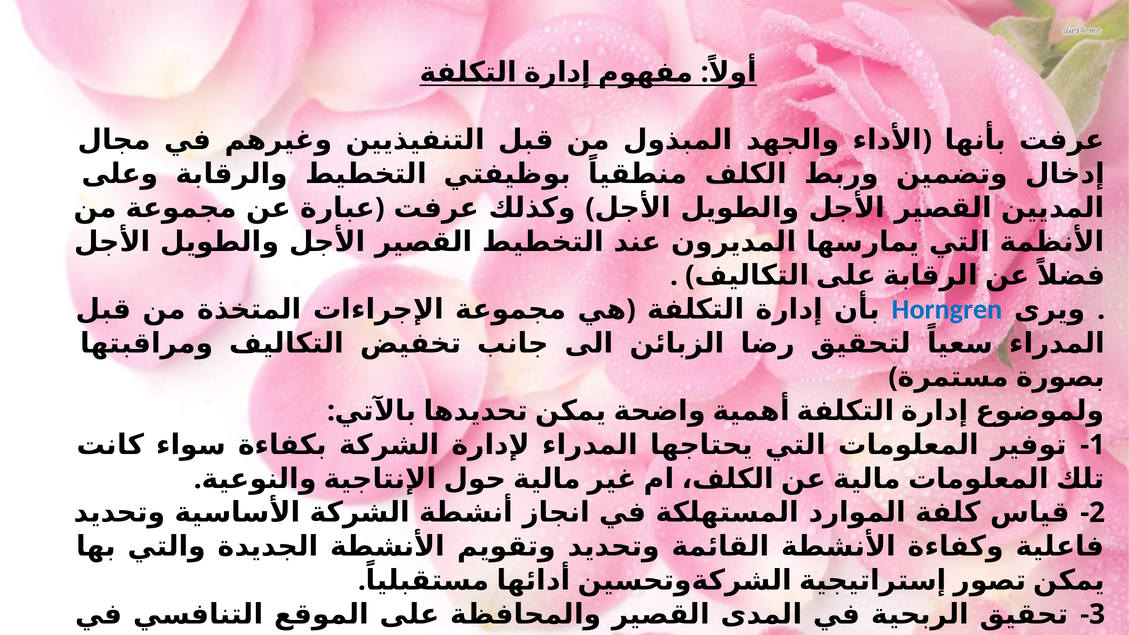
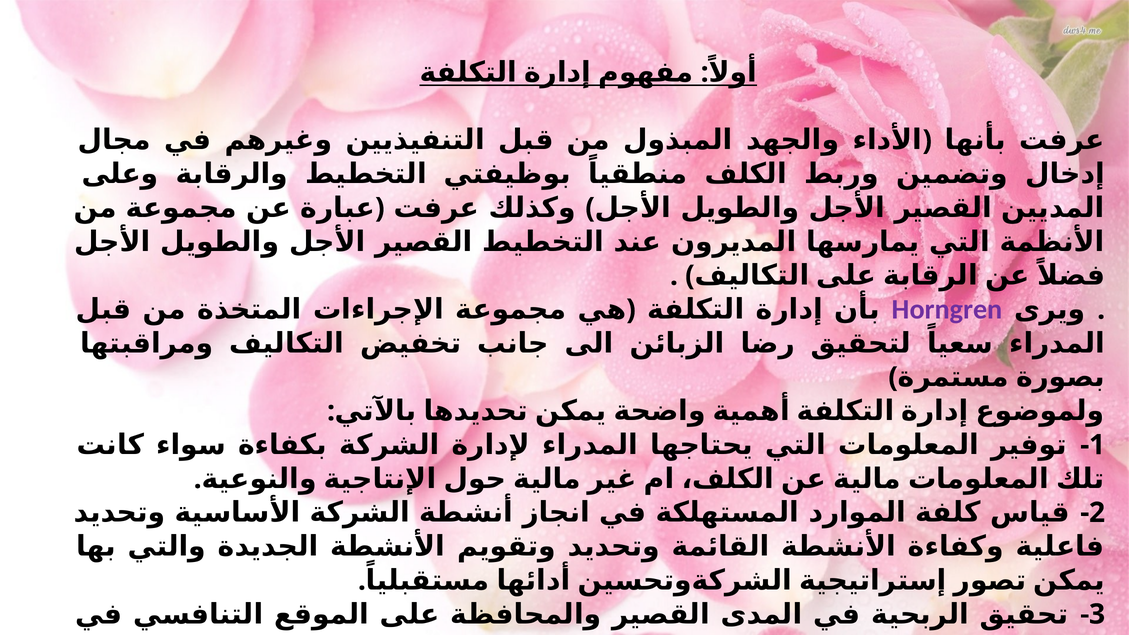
Horngren colour: blue -> purple (947, 309)
